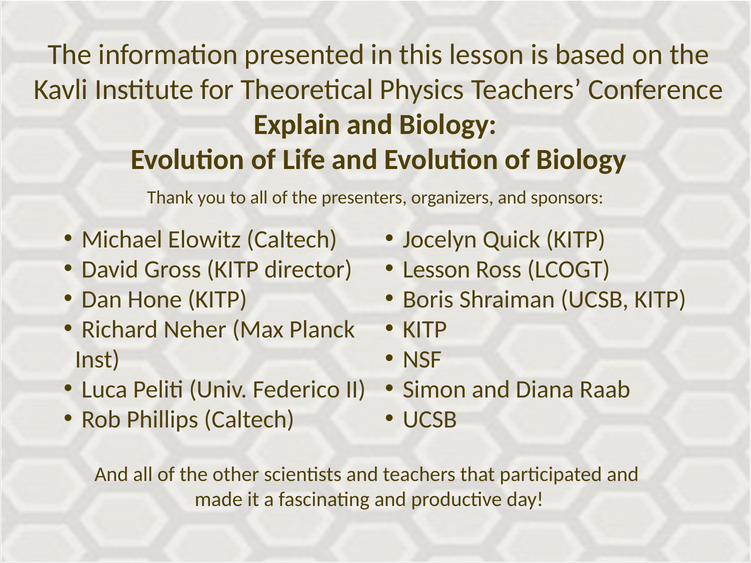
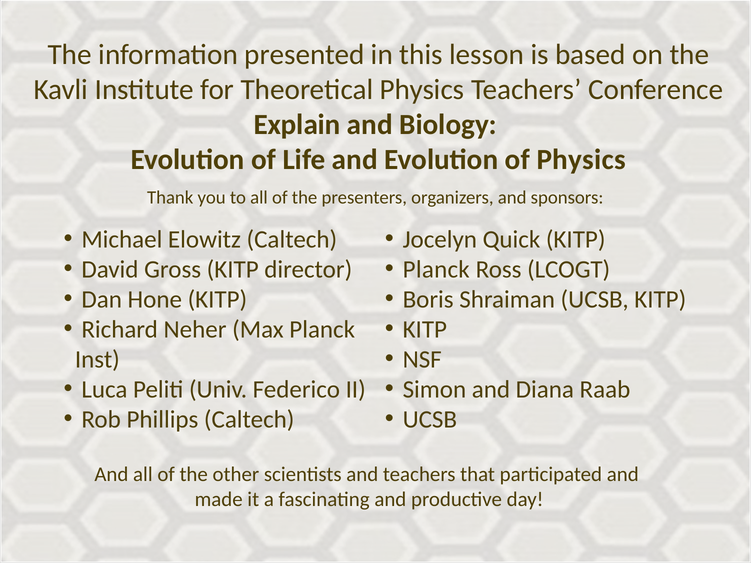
of Biology: Biology -> Physics (581, 160)
Lesson: Lesson -> Planck (436, 270)
